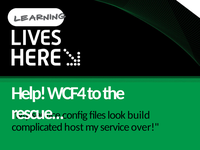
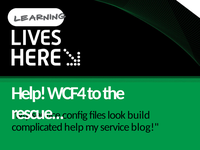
complicated host: host -> help (74, 127)
over: over -> blog (145, 127)
